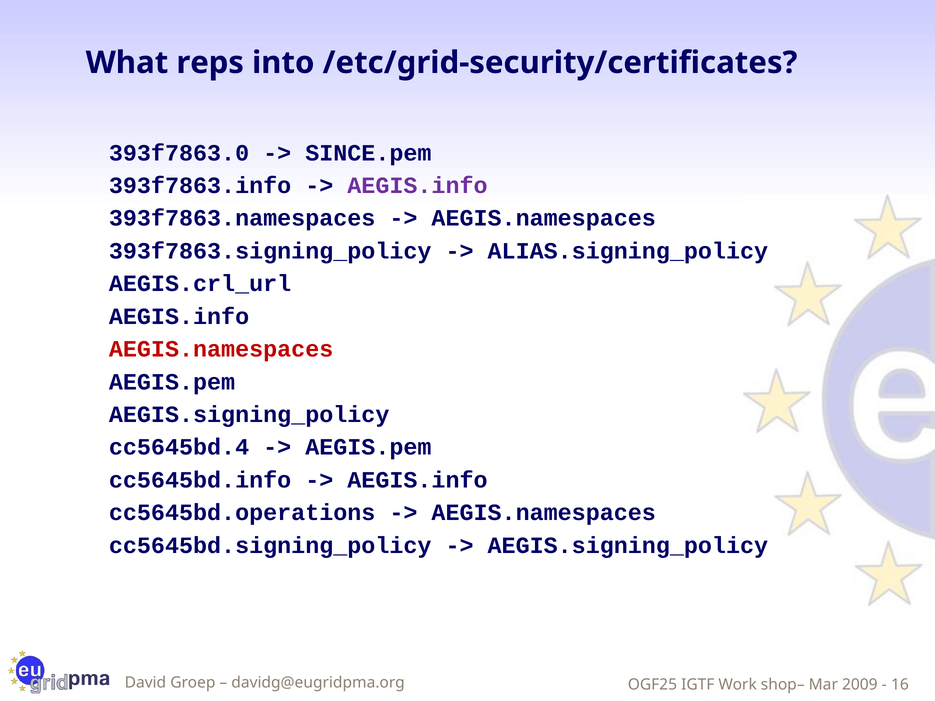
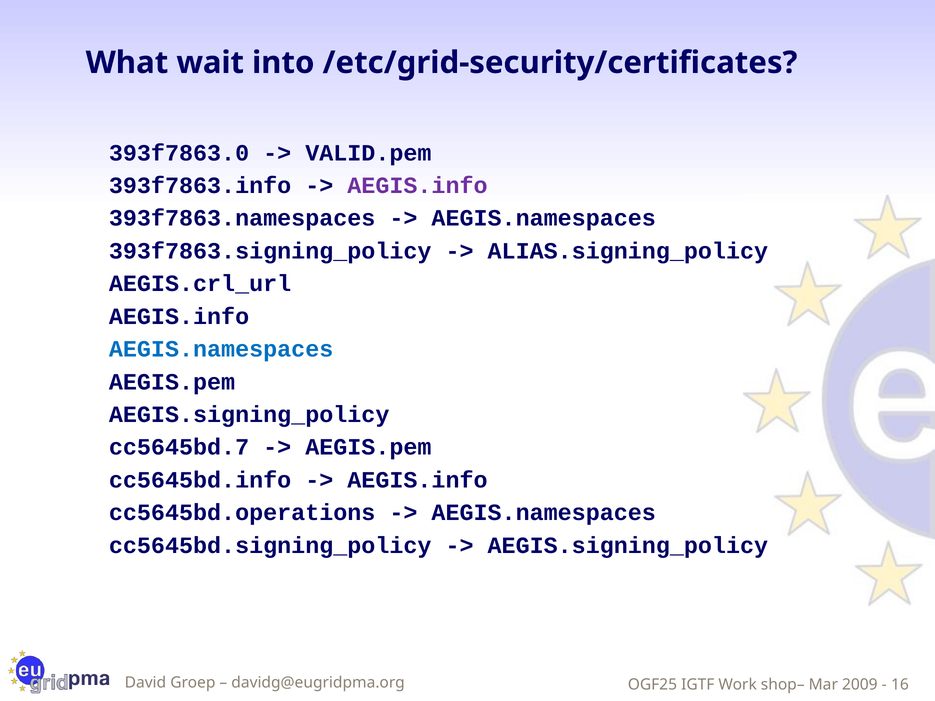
reps: reps -> wait (210, 63)
SINCE.pem: SINCE.pem -> VALID.pem (368, 153)
AEGIS.namespaces colour: red -> blue (221, 349)
cc5645bd.4: cc5645bd.4 -> cc5645bd.7 (179, 447)
